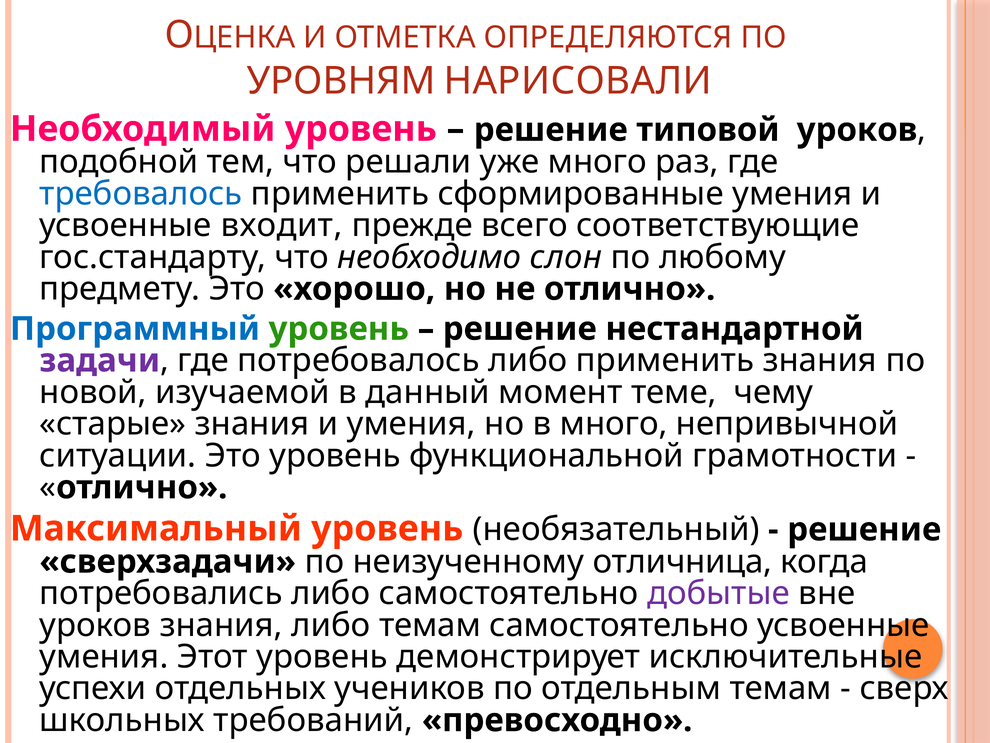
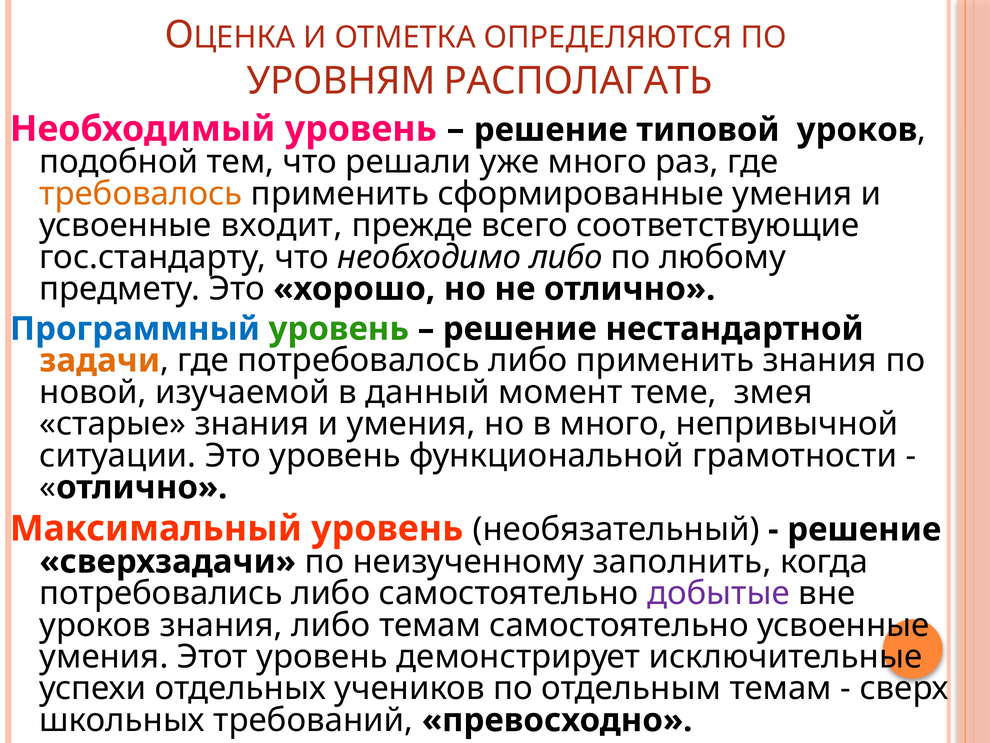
НАРИСОВАЛИ: НАРИСОВАЛИ -> РАСПОЛАГАТЬ (578, 81)
требовалось colour: blue -> orange (141, 194)
необходимо слон: слон -> либо (566, 257)
задачи colour: purple -> orange (100, 360)
чему: чему -> змея (773, 392)
отличница: отличница -> заполнить (682, 561)
